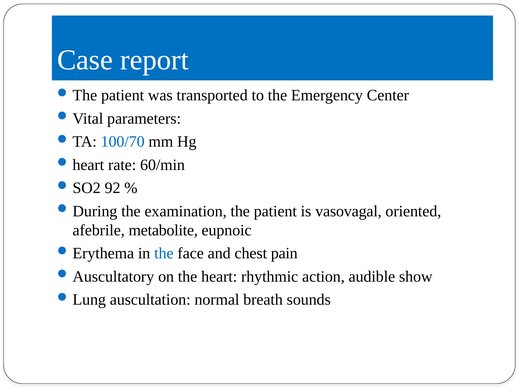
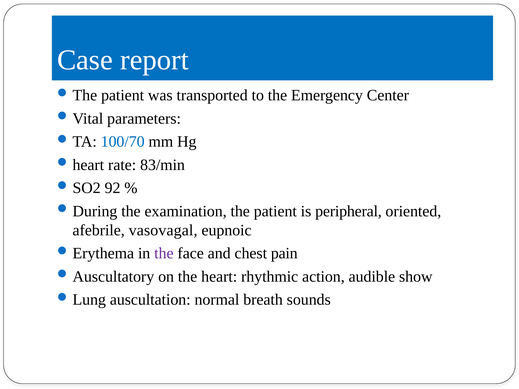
60/min: 60/min -> 83/min (163, 165)
vasovagal: vasovagal -> peripheral (348, 211)
metabolite: metabolite -> vasovagal (163, 230)
the colour: blue -> purple (164, 253)
